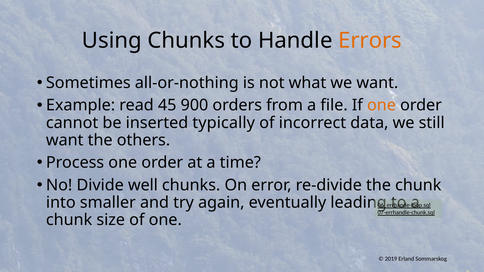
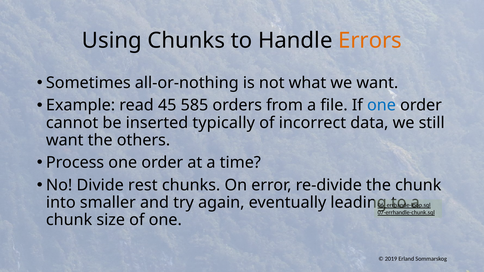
900: 900 -> 585 (194, 105)
one colour: orange -> blue (381, 105)
well: well -> rest (143, 185)
